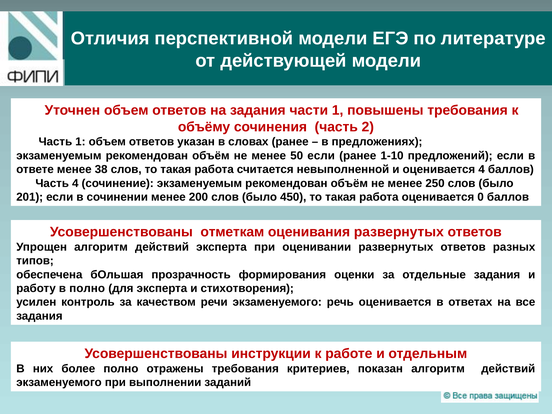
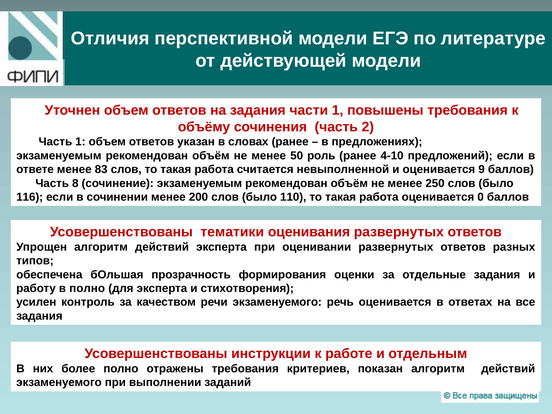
50 если: если -> роль (321, 156)
1-10: 1-10 -> 4-10 (392, 156)
38: 38 -> 83 (101, 169)
оценивается 4: 4 -> 9 (482, 169)
Часть 4: 4 -> 8 (75, 183)
201: 201 -> 116 (30, 197)
450: 450 -> 110 (293, 197)
отметкам: отметкам -> тематики (232, 232)
